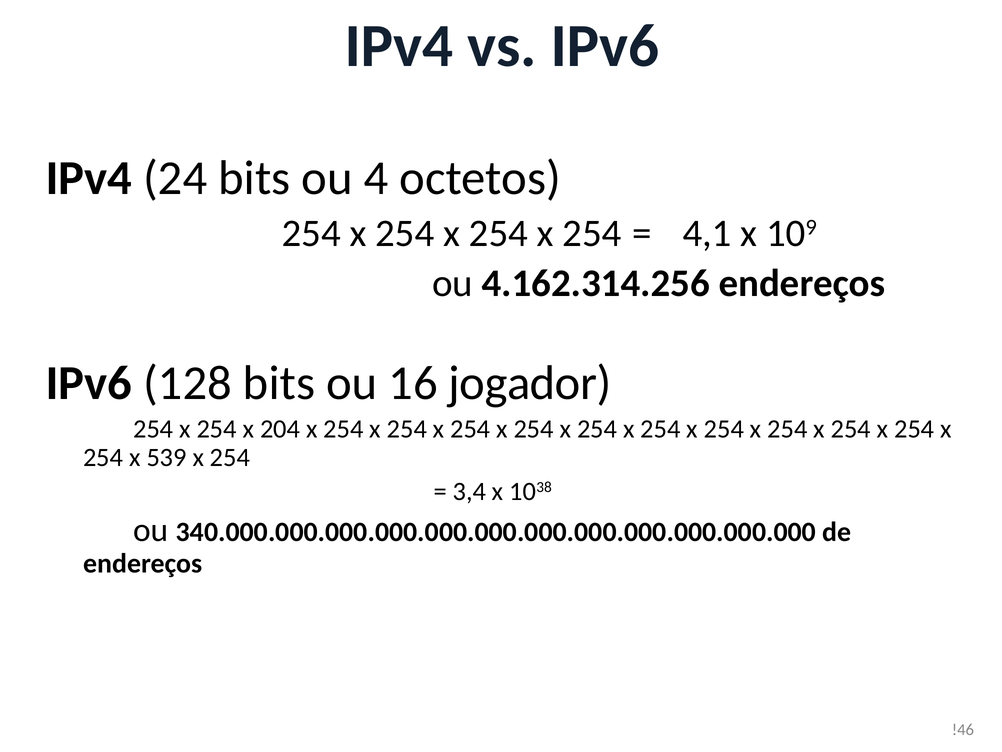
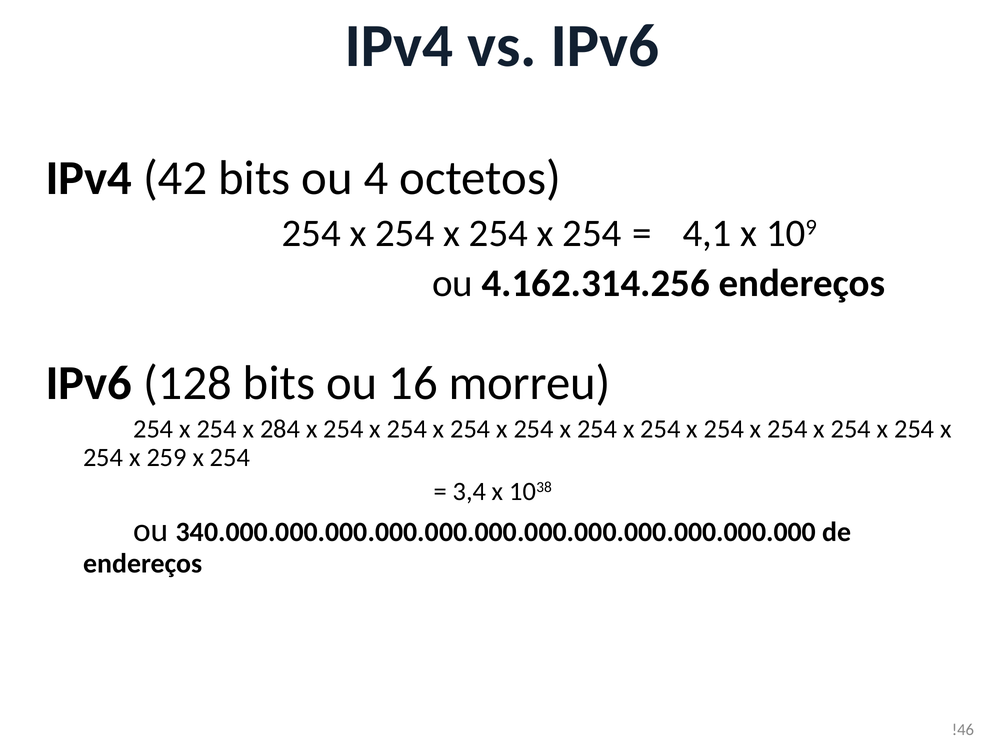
24: 24 -> 42 (175, 178)
jogador: jogador -> morreu (530, 383)
204: 204 -> 284 (280, 429)
539: 539 -> 259 (167, 457)
